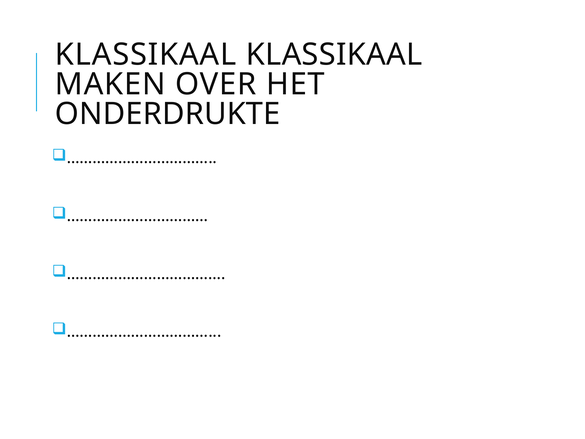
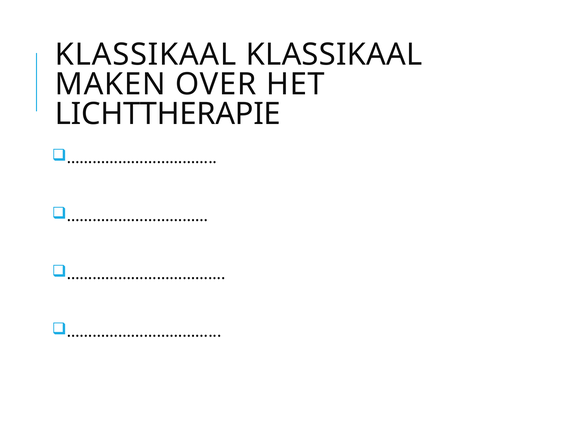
ONDERDRUKTE: ONDERDRUKTE -> LICHTTHERAPIE (168, 114)
